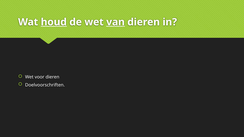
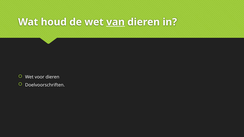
houd underline: present -> none (54, 22)
